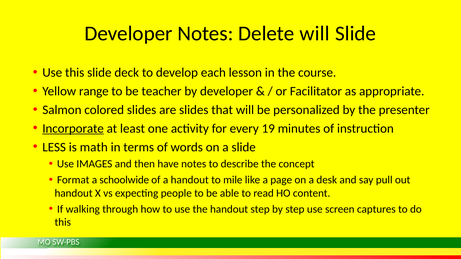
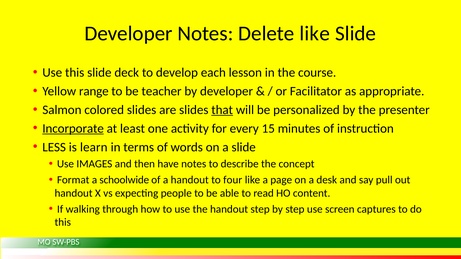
Delete will: will -> like (315, 33)
that underline: none -> present (222, 110)
19: 19 -> 15 (268, 129)
math: math -> learn (94, 147)
mile: mile -> four (233, 180)
